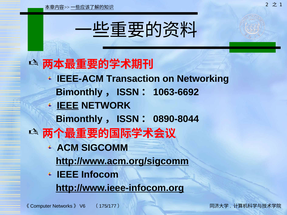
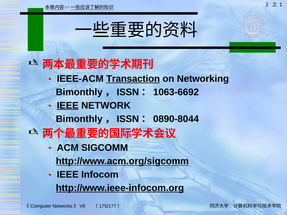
Transaction underline: none -> present (133, 79)
